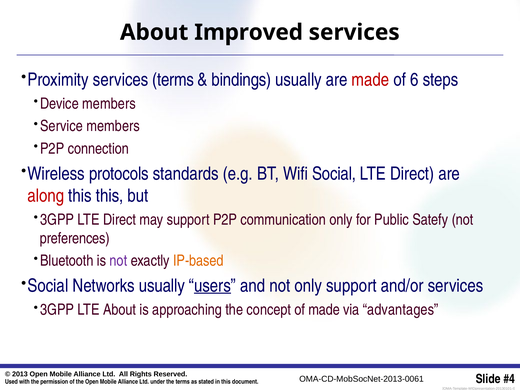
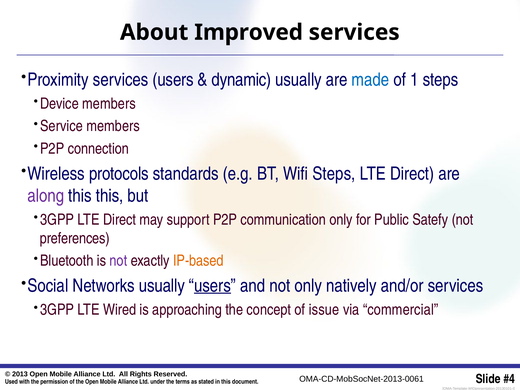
services terms: terms -> users (173, 80)
bindings: bindings -> dynamic (241, 80)
made colour: red -> blue (370, 80)
6: 6 -> 1 (414, 80)
Wifi Social: Social -> Steps (334, 174)
along colour: red -> purple (46, 196)
only support: support -> natively (351, 286)
LTE About: About -> Wired (120, 310)
of made: made -> issue (324, 310)
advantages: advantages -> commercial (401, 310)
